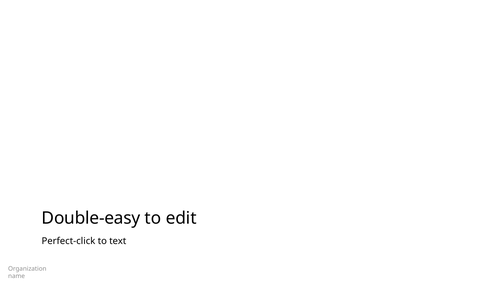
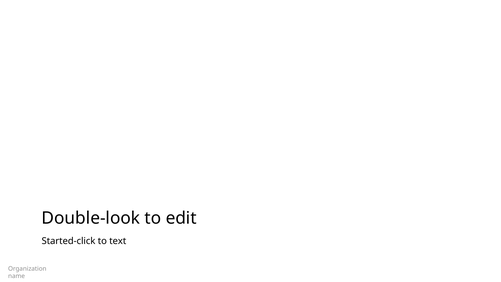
Double-easy: Double-easy -> Double-look (91, 218)
Perfect-click: Perfect-click -> Started-click (69, 241)
